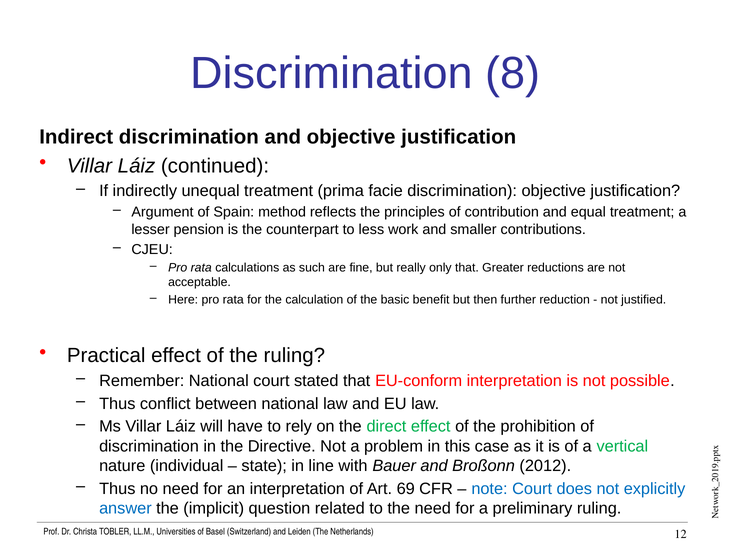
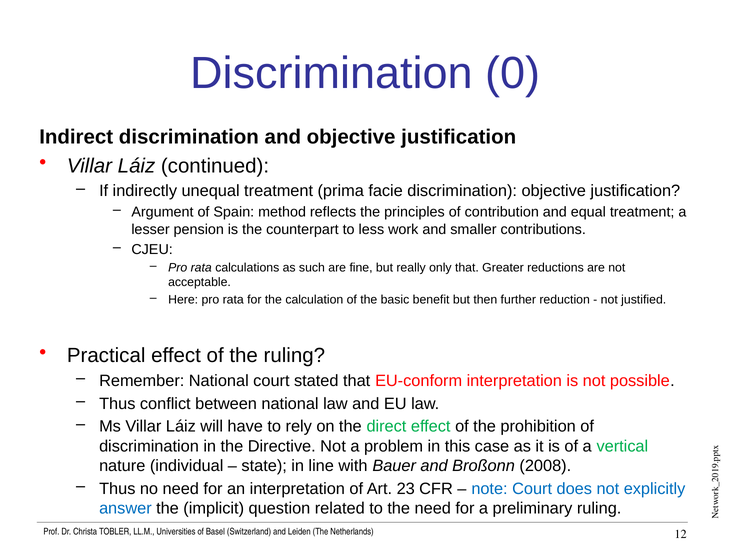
Discrimination 8: 8 -> 0 (513, 73)
2012: 2012 -> 2008 (545, 466)
69: 69 -> 23 (406, 489)
